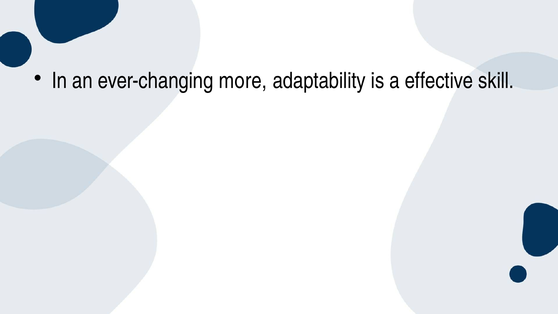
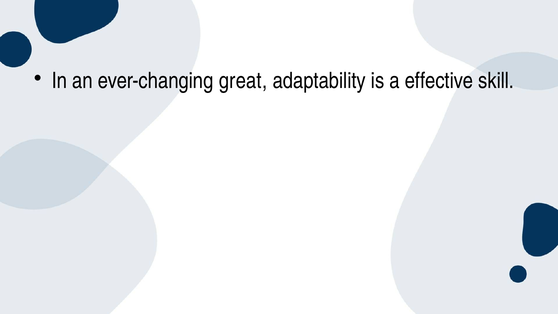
more: more -> great (243, 81)
